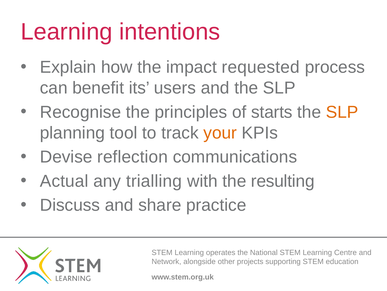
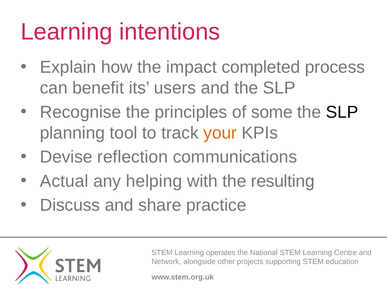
requested: requested -> completed (261, 67)
starts: starts -> some (272, 112)
SLP colour: orange -> black (342, 112)
trialling: trialling -> helping (154, 181)
